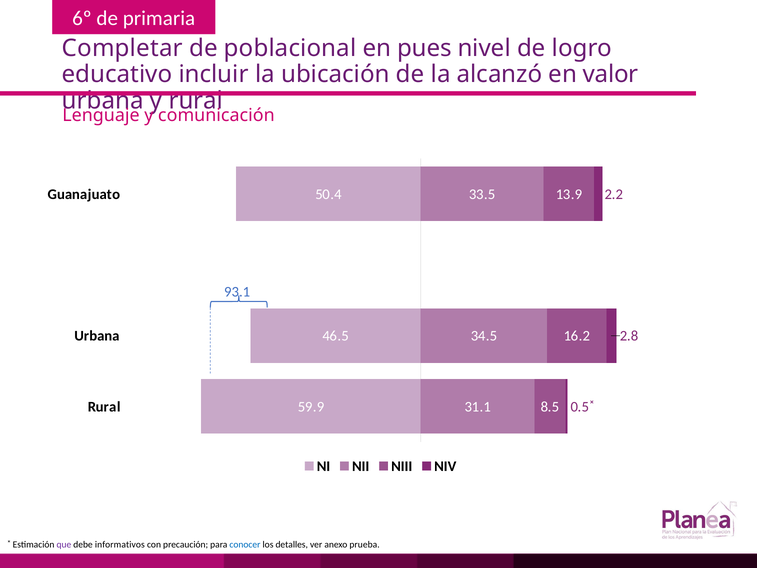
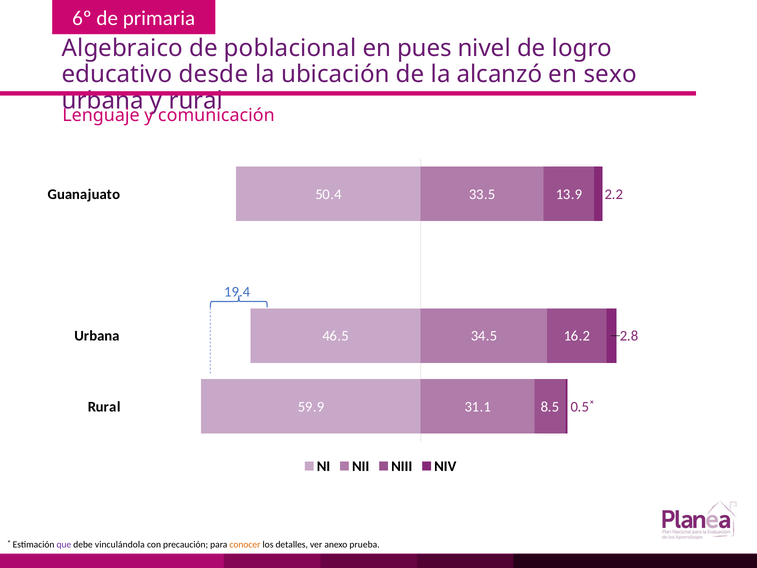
Completar: Completar -> Algebraico (122, 48)
incluir: incluir -> desde (213, 74)
valor: valor -> sexo (610, 74)
93.1: 93.1 -> 19.4 (237, 292)
informativos: informativos -> vinculándola (120, 544)
conocer colour: blue -> orange (245, 544)
